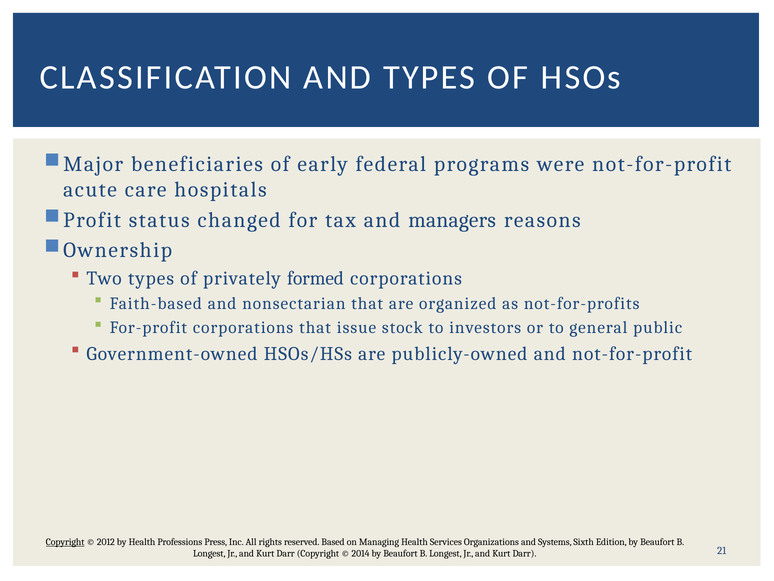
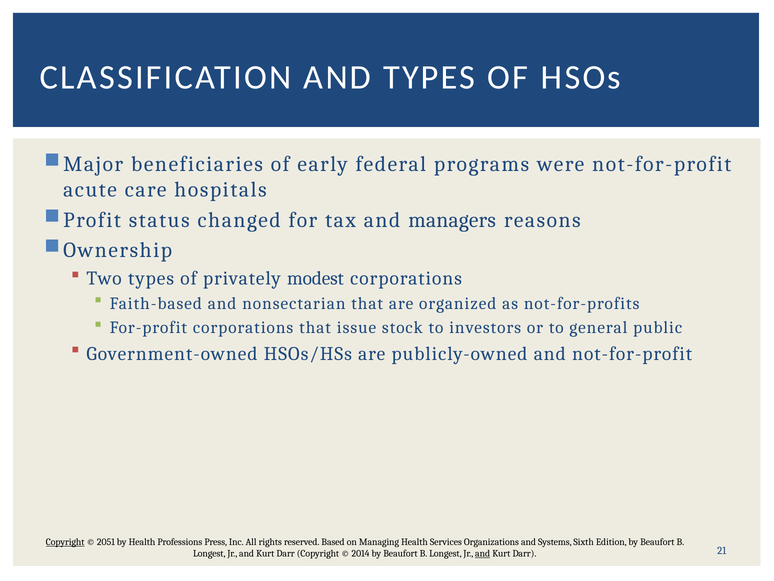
formed: formed -> modest (315, 278)
2012: 2012 -> 2051 (106, 542)
and underline: none -> present (483, 553)
